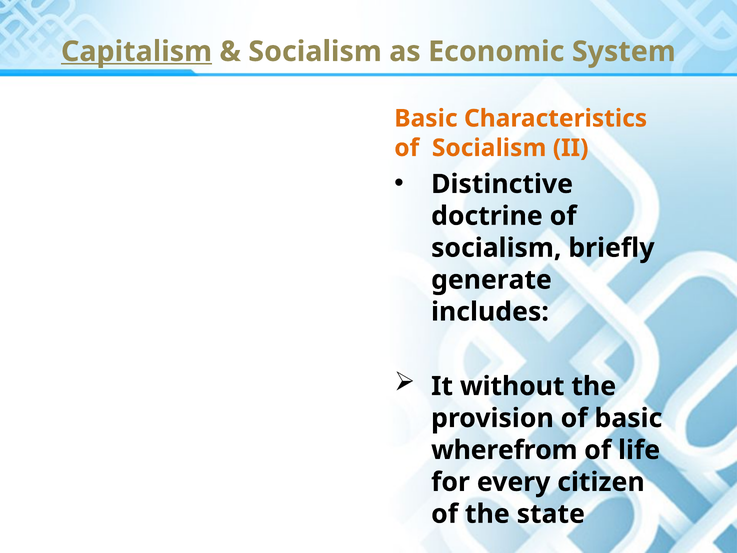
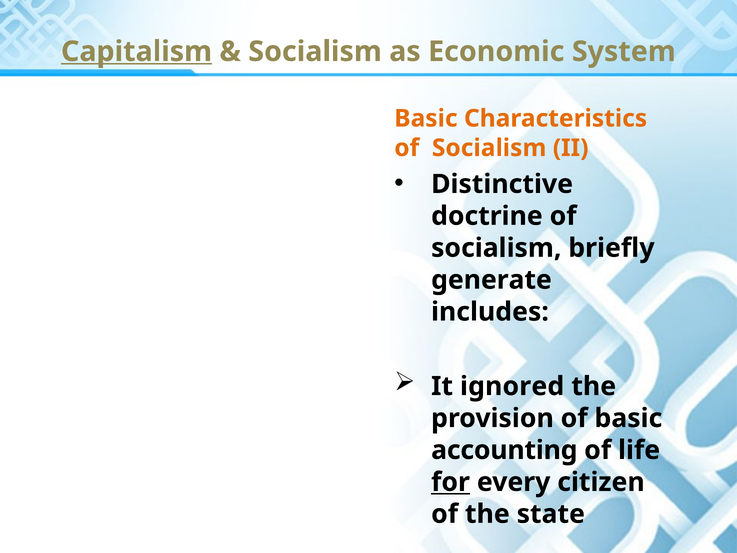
without: without -> ignored (512, 386)
wherefrom: wherefrom -> accounting (504, 450)
for underline: none -> present (451, 482)
